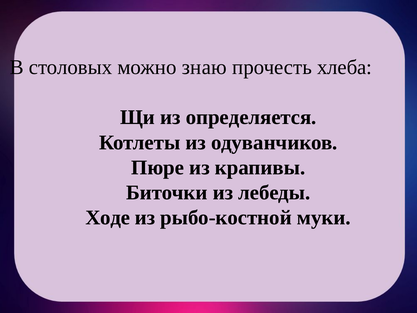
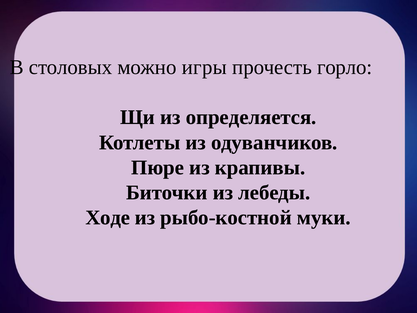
знаю: знаю -> игры (204, 67)
хлеба: хлеба -> горло (345, 67)
